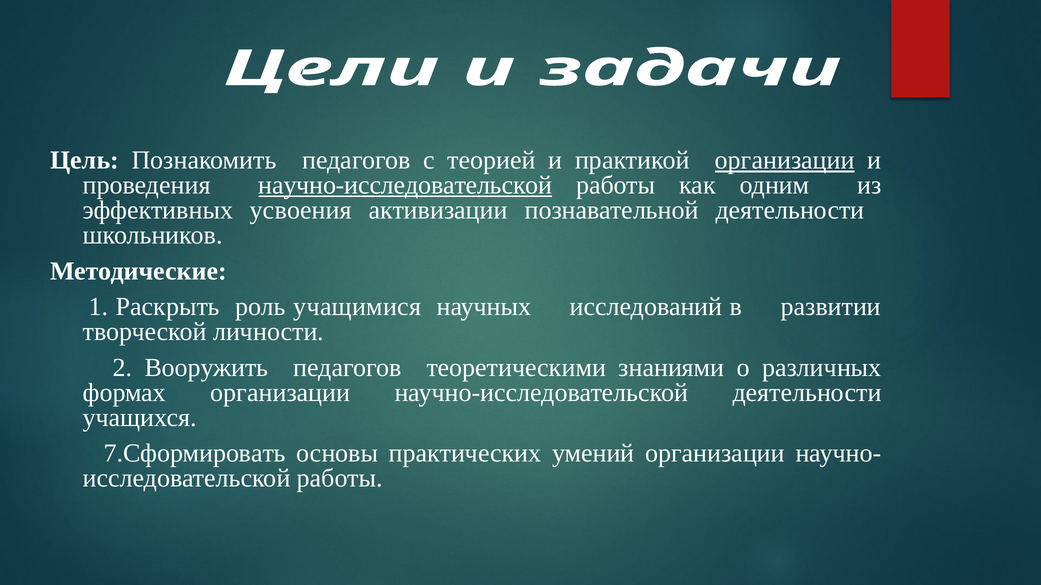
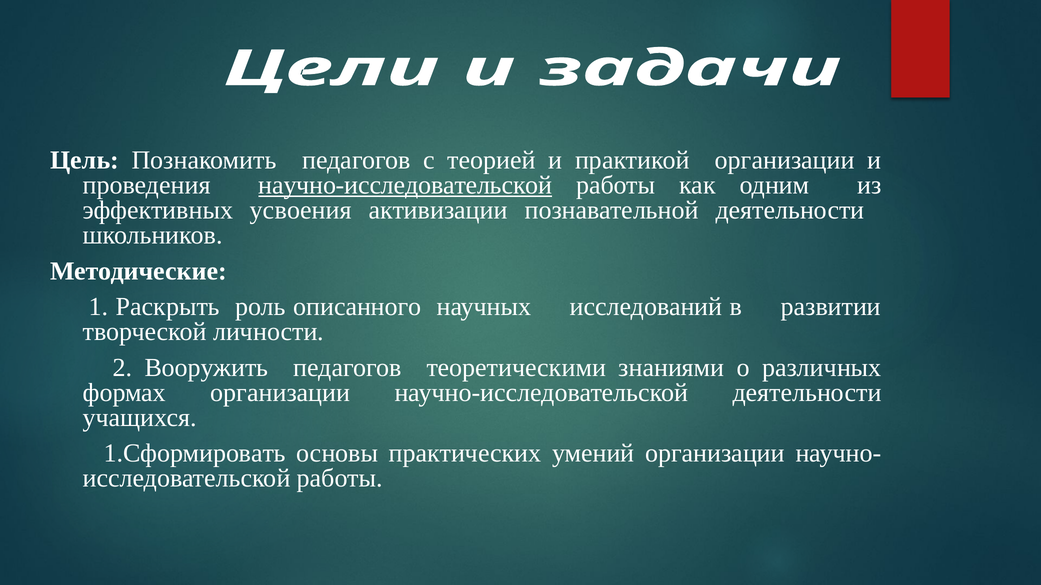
организации underline: present -> none (785, 160)
учащимися: учащимися -> описанного (357, 307)
7.Сформировать: 7.Сформировать -> 1.Сформировать (195, 454)
